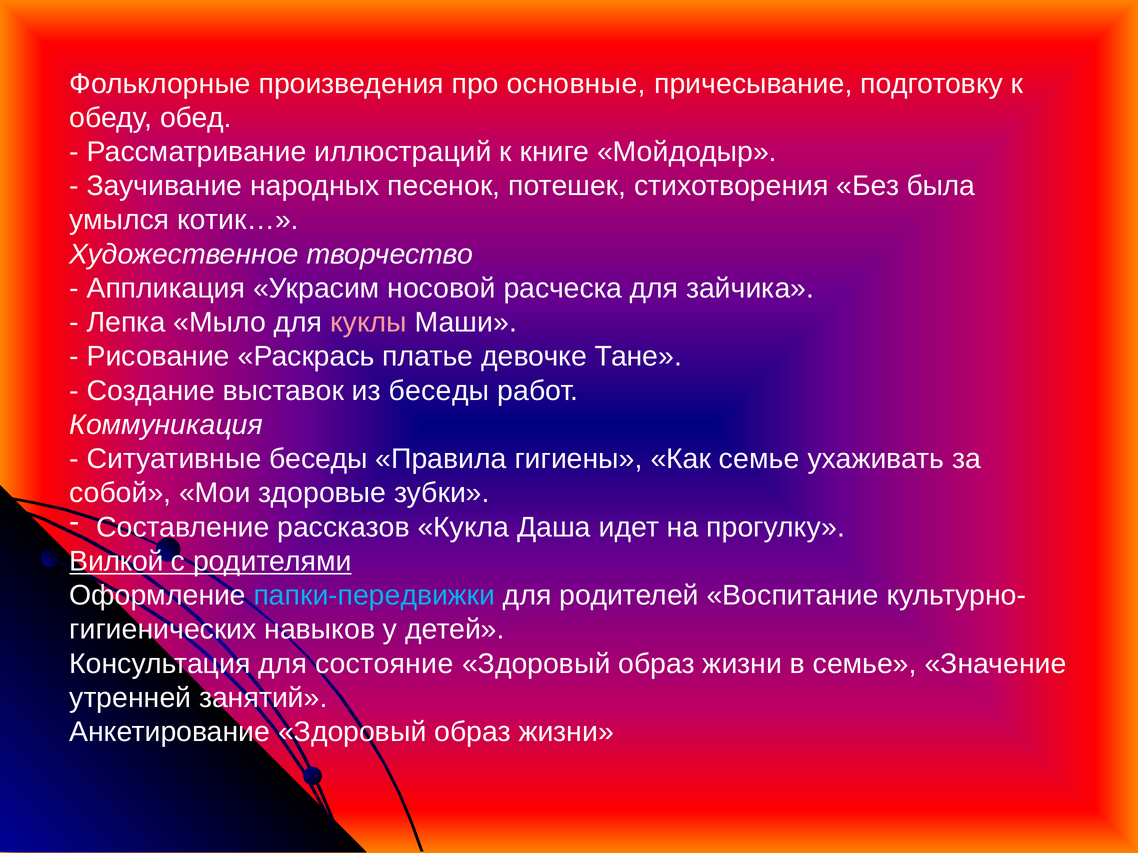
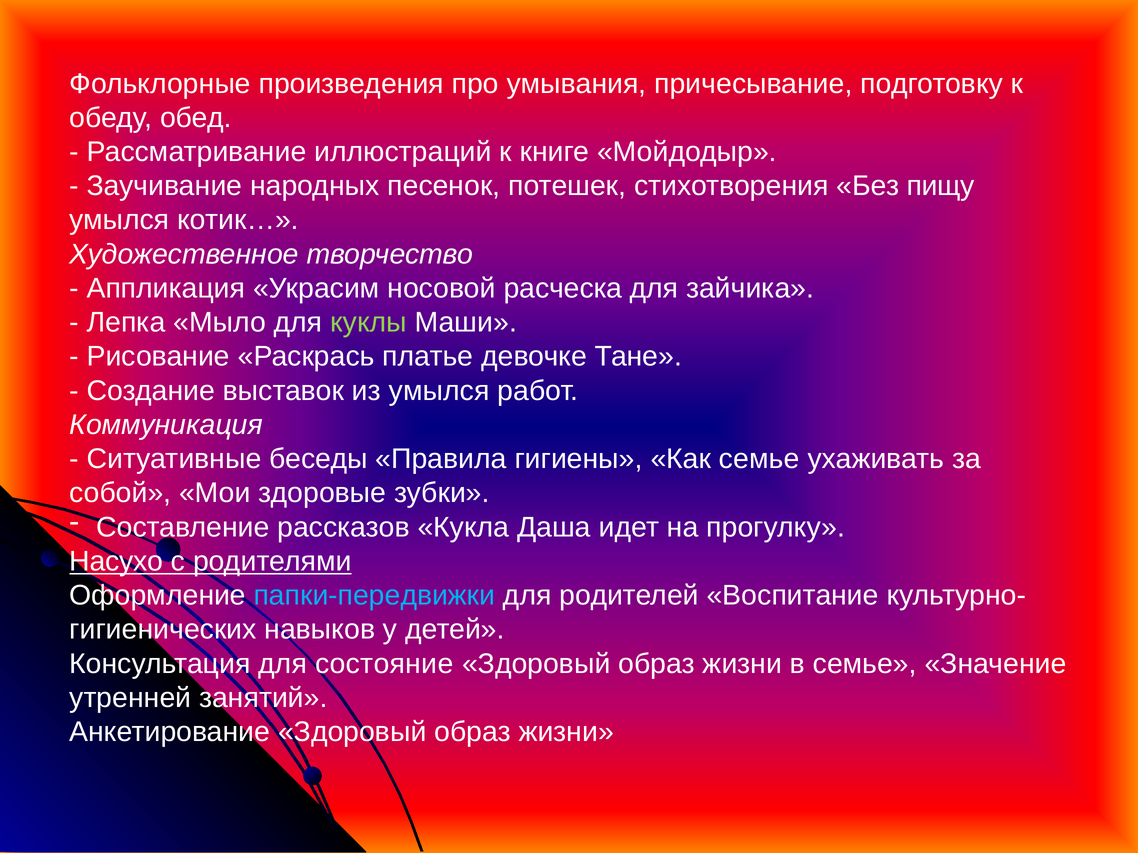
основные: основные -> умывания (576, 84)
была: была -> пищу (941, 186)
куклы colour: pink -> light green (369, 323)
из беседы: беседы -> умылся (439, 391)
Вилкой: Вилкой -> Насухо (116, 562)
